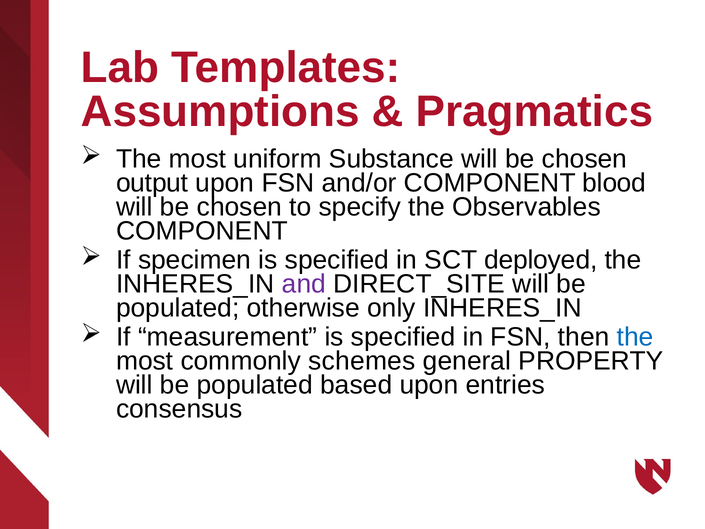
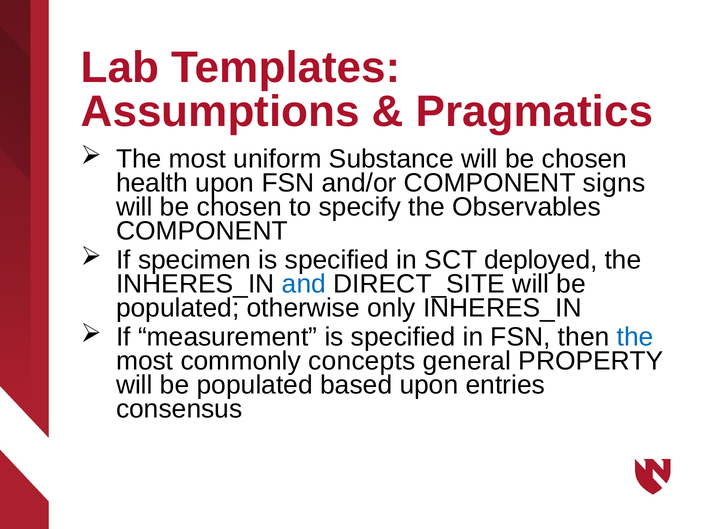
output: output -> health (152, 183)
blood: blood -> signs (614, 183)
and colour: purple -> blue (304, 284)
schemes: schemes -> concepts (362, 361)
